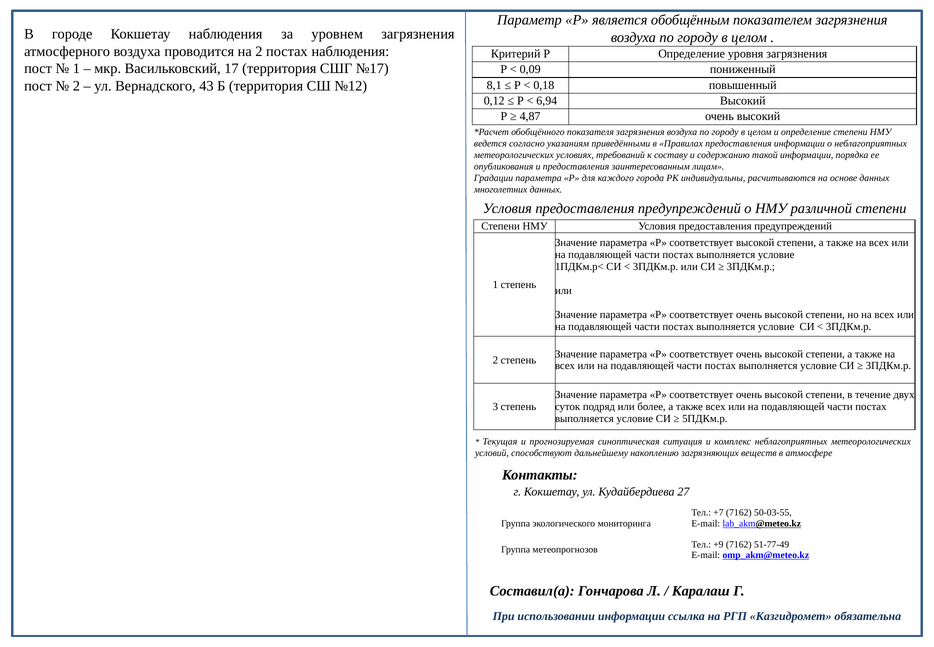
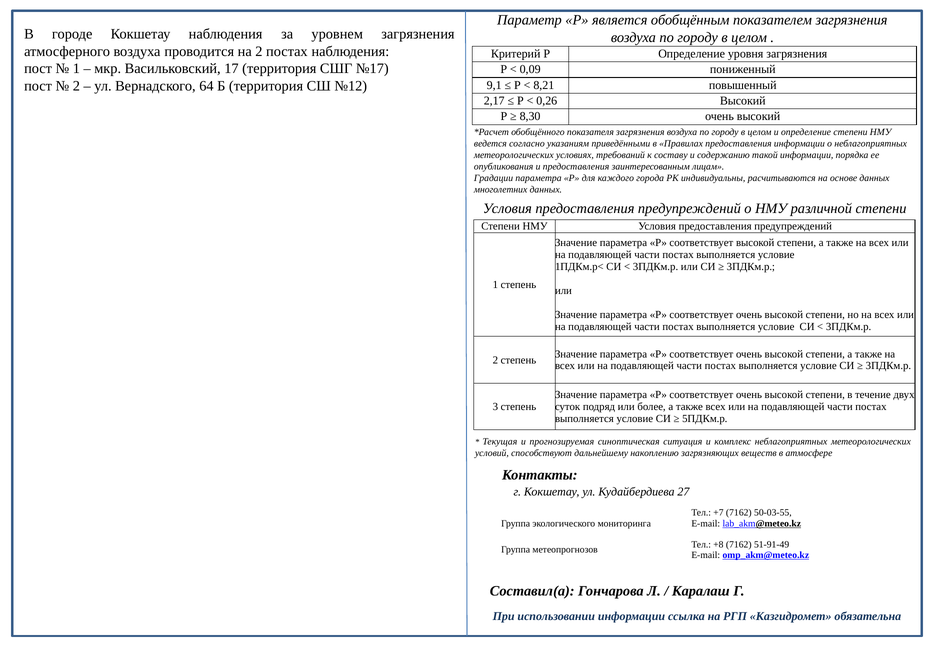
43: 43 -> 64 (206, 86)
8,1: 8,1 -> 9,1 (494, 85)
0,18: 0,18 -> 8,21 (544, 85)
0,12: 0,12 -> 2,17 (494, 101)
6,94: 6,94 -> 0,26 (547, 101)
4,87: 4,87 -> 8,30 (530, 116)
+9: +9 -> +8 (718, 544)
51-77-49: 51-77-49 -> 51-91-49 (772, 544)
